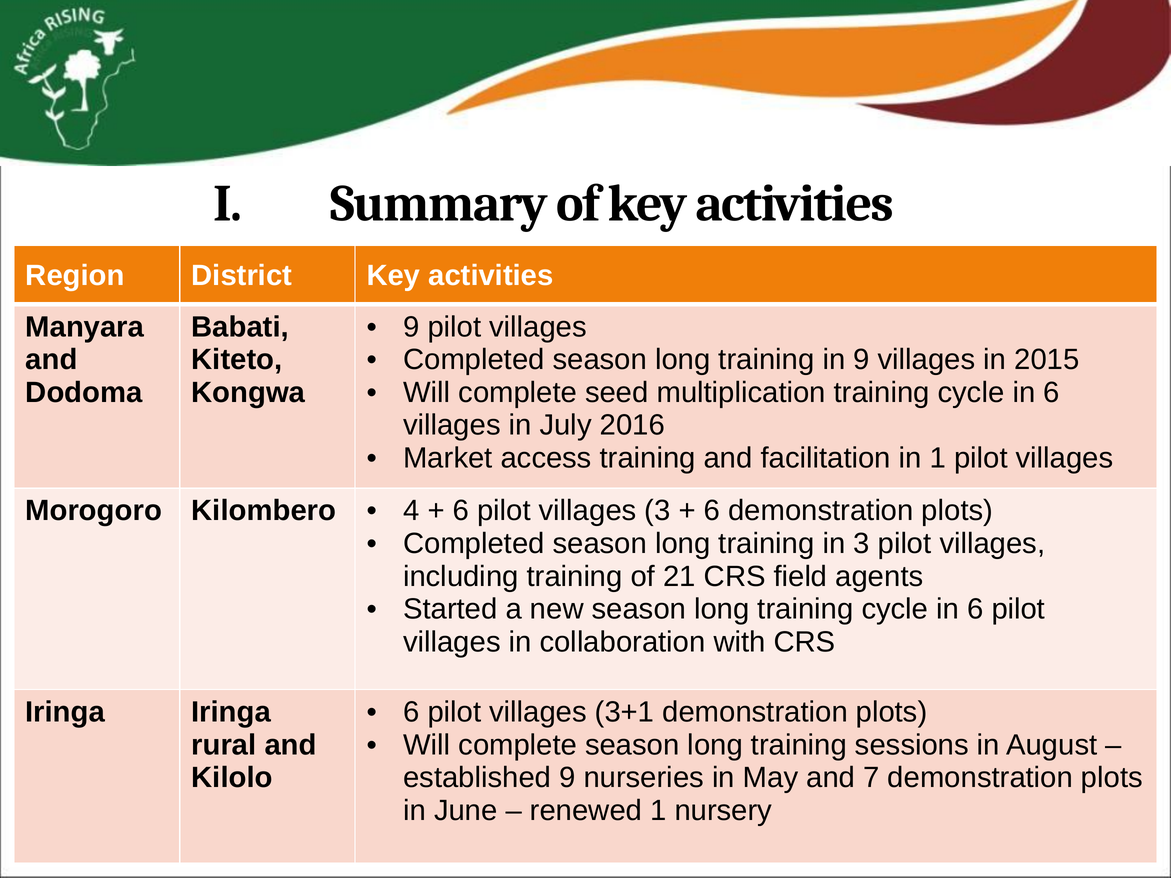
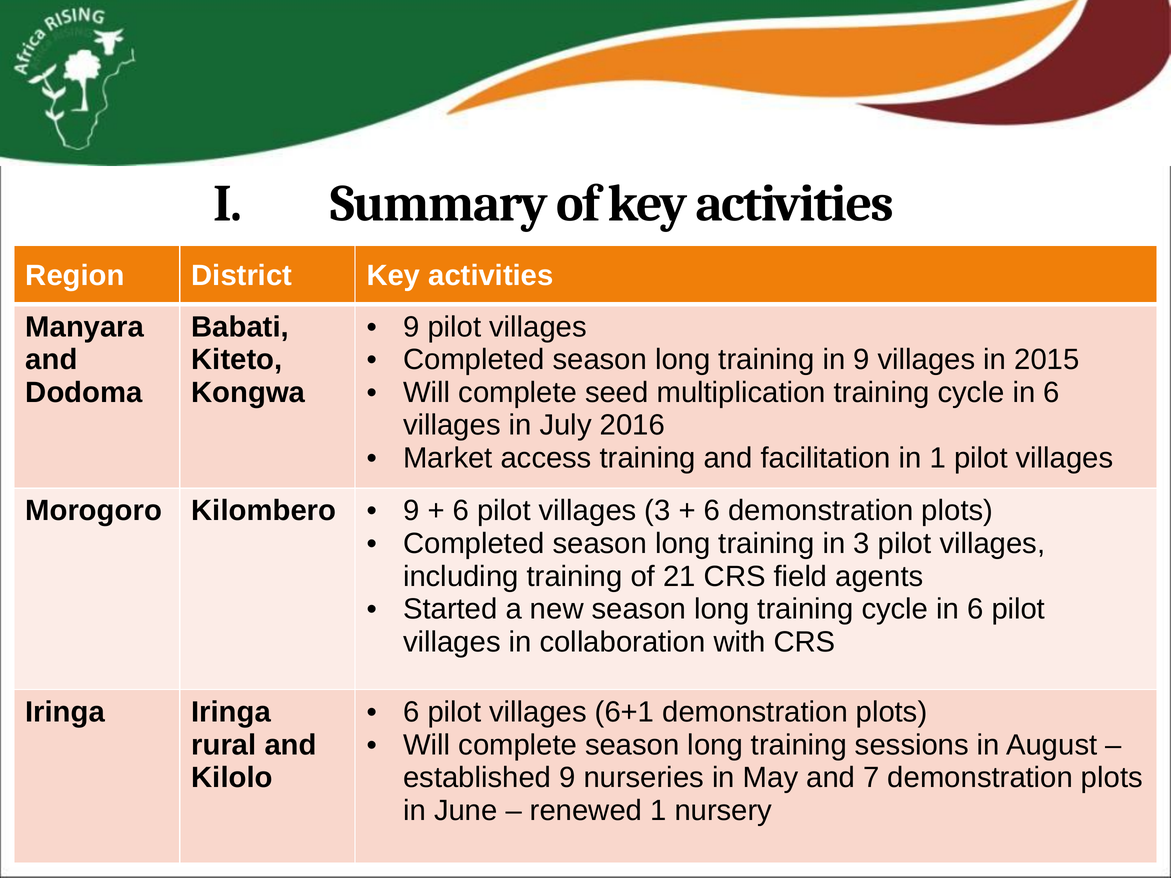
4: 4 -> 9 (411, 511)
3+1: 3+1 -> 6+1 (624, 712)
